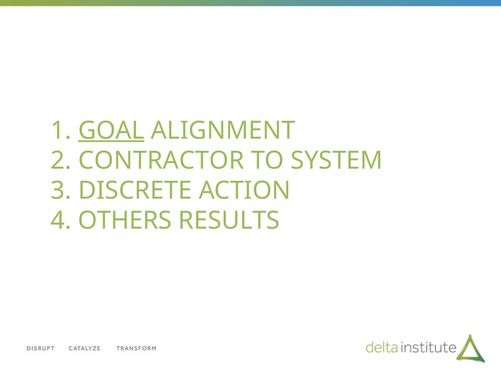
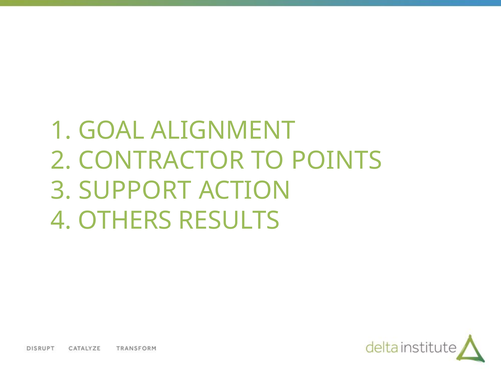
GOAL underline: present -> none (111, 130)
SYSTEM: SYSTEM -> POINTS (337, 160)
DISCRETE: DISCRETE -> SUPPORT (135, 190)
